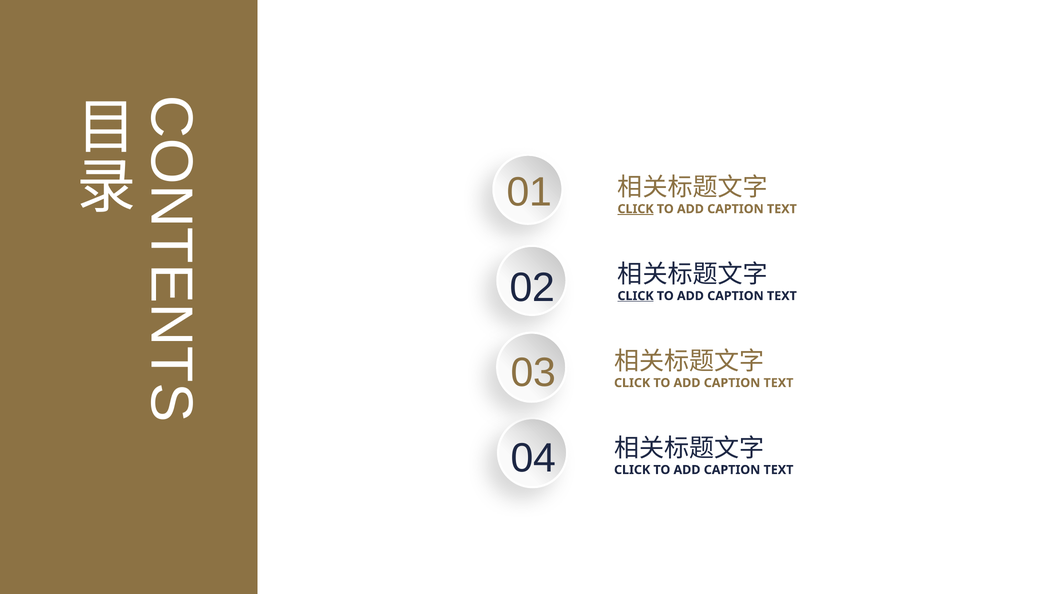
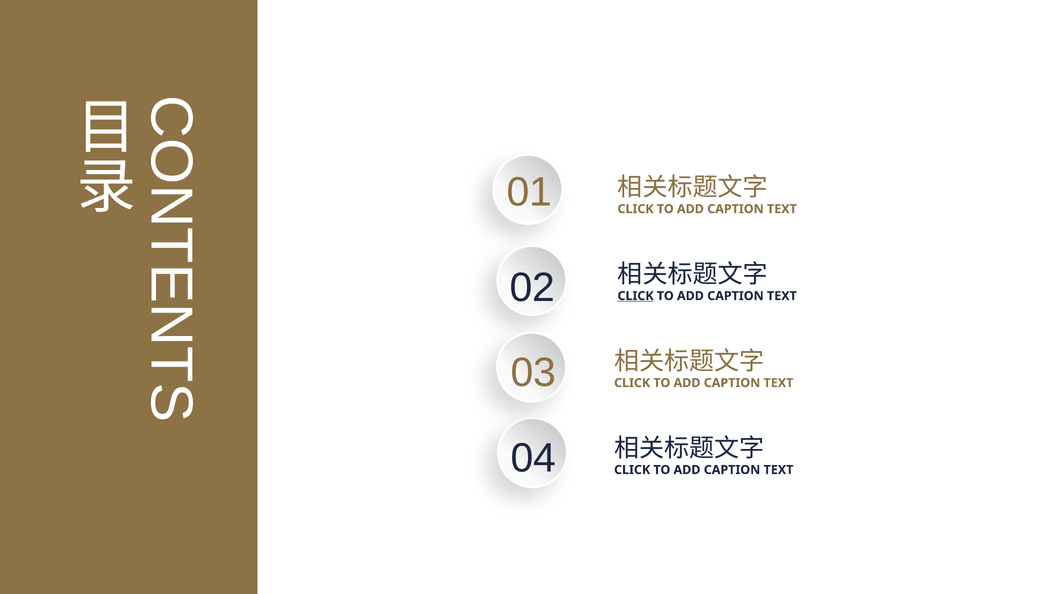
CLICK underline: present -> none (636, 209)
